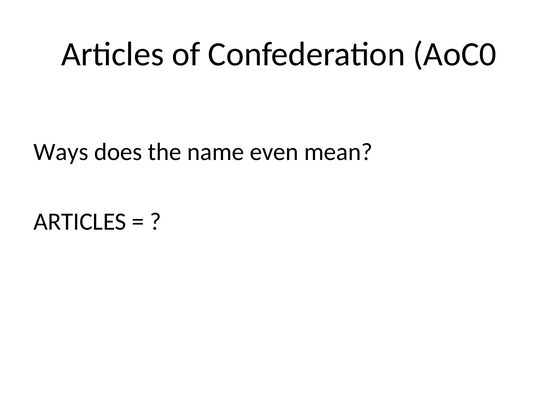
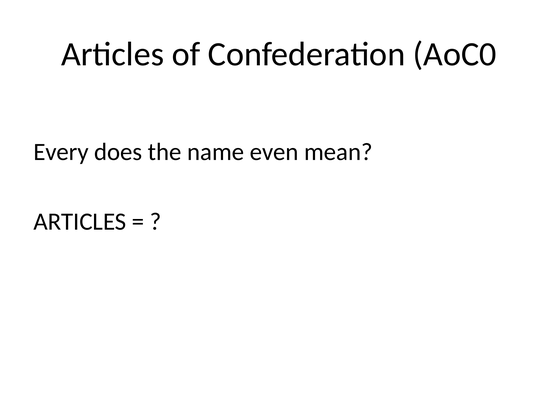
Ways: Ways -> Every (61, 152)
